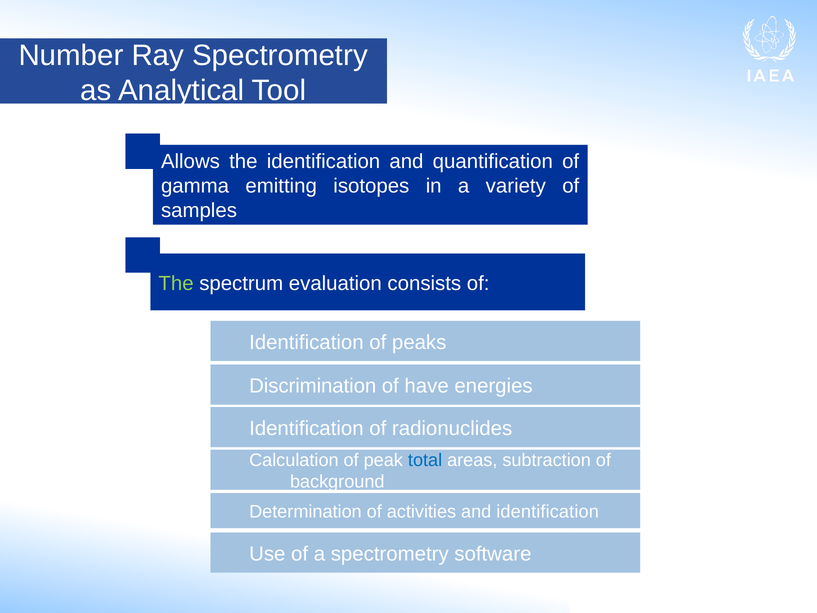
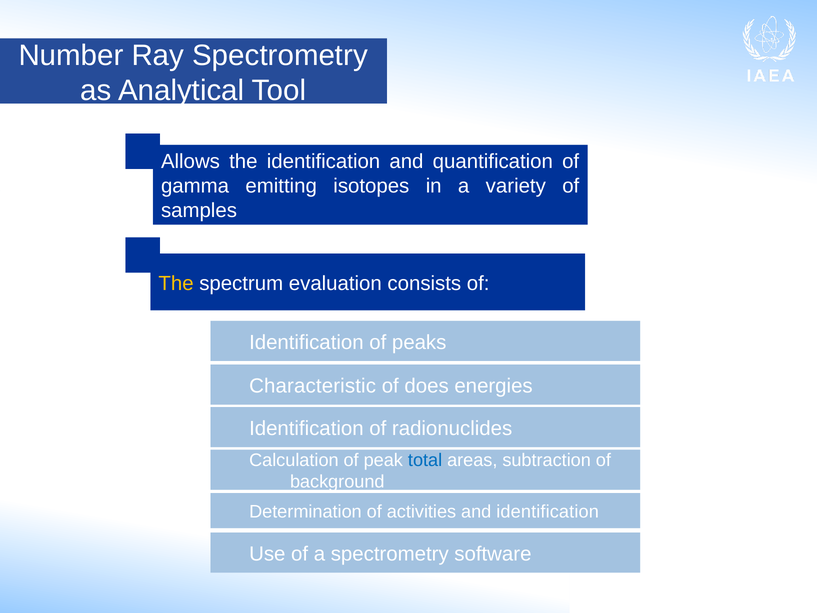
The colour: light green -> yellow (176, 283)
Discrimination: Discrimination -> Characteristic (313, 386)
have: have -> does (427, 386)
